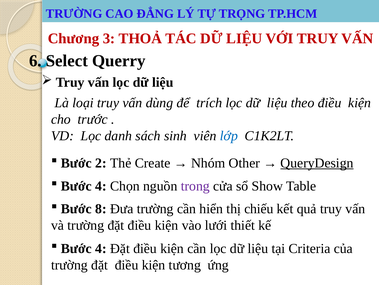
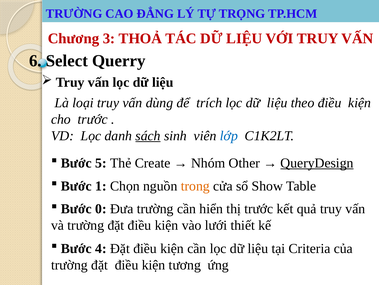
sách underline: none -> present (148, 135)
2: 2 -> 5 (101, 163)
4: 4 -> 1 (101, 186)
trong colour: purple -> orange (195, 186)
8: 8 -> 0 (101, 208)
thị chiếu: chiếu -> trước (259, 208)
